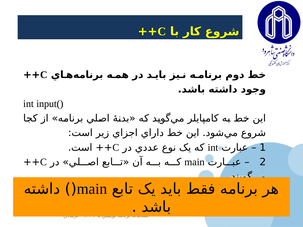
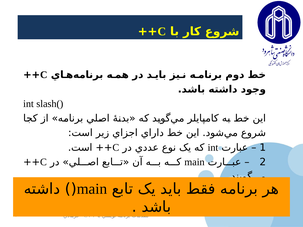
input(: input( -> slash( (50, 104)
